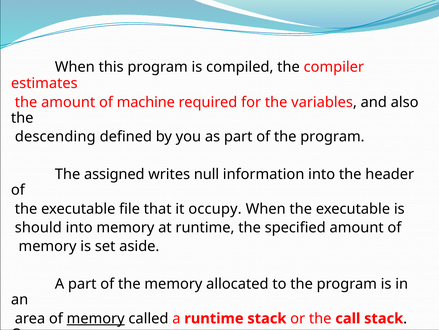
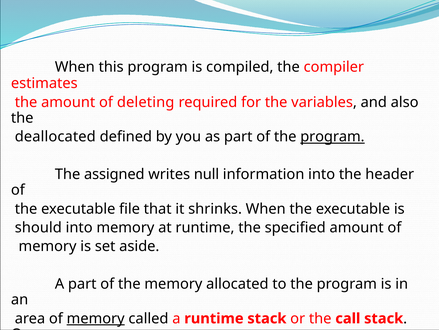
machine: machine -> deleting (146, 102)
descending: descending -> deallocated (55, 136)
program underline: none -> present (332, 136)
occupy: occupy -> shrinks (215, 208)
